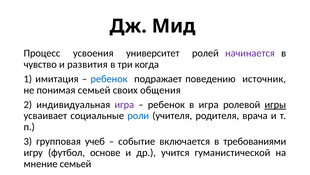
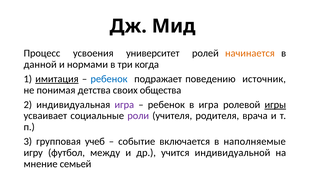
начинается colour: purple -> orange (250, 53)
чувство: чувство -> данной (40, 64)
развития: развития -> нормами (87, 64)
имитация underline: none -> present (57, 79)
понимая семьей: семьей -> детства (94, 90)
общения: общения -> общества (161, 90)
роли colour: blue -> purple (138, 115)
требованиями: требованиями -> наполняемые (255, 141)
основе: основе -> между (105, 152)
гуманистической: гуманистической -> индивидуальной (232, 152)
